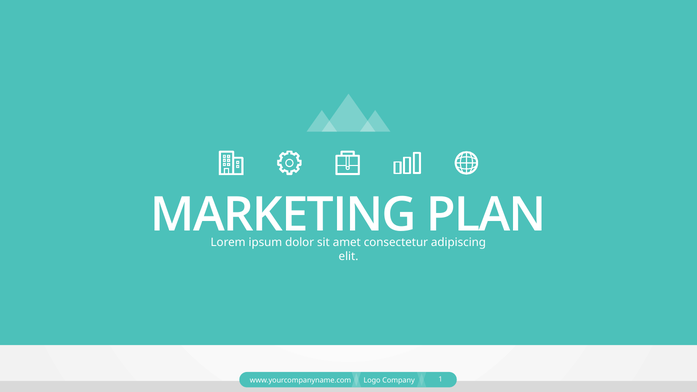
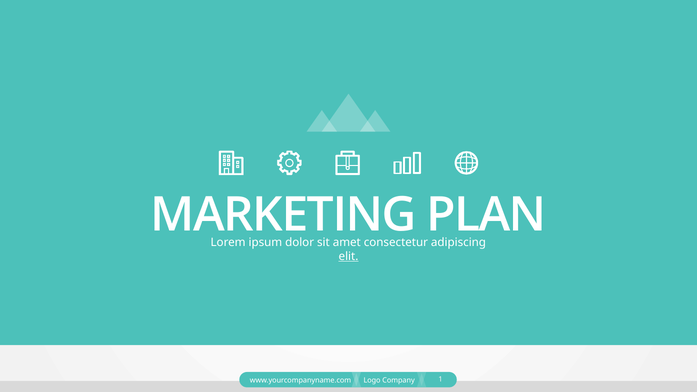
elit underline: none -> present (348, 256)
